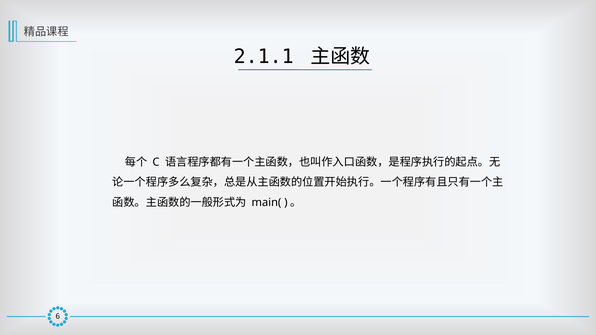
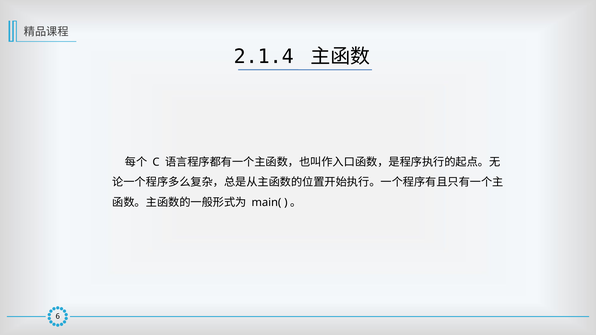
2.1.1: 2.1.1 -> 2.1.4 (264, 57)
